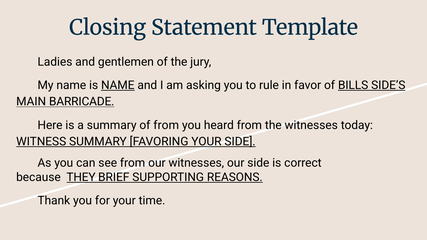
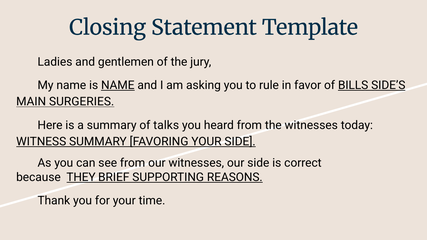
BARRICADE: BARRICADE -> SURGERIES (82, 102)
of from: from -> talks (166, 125)
